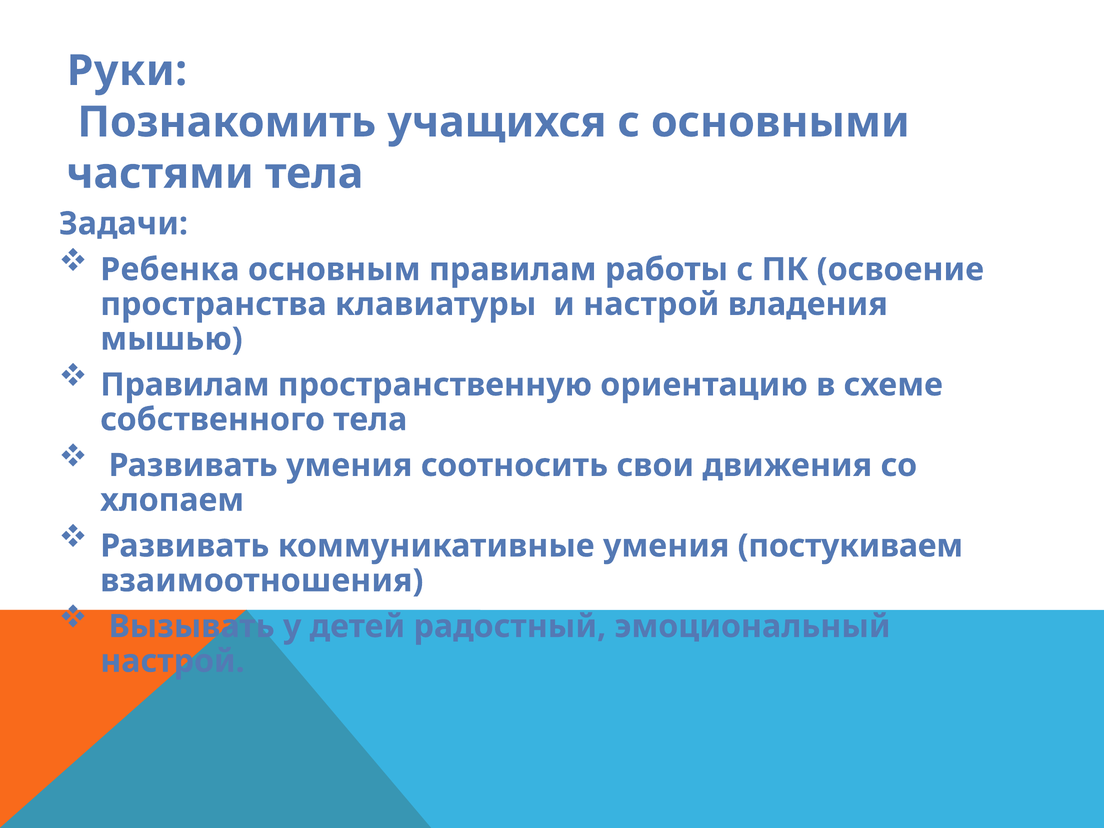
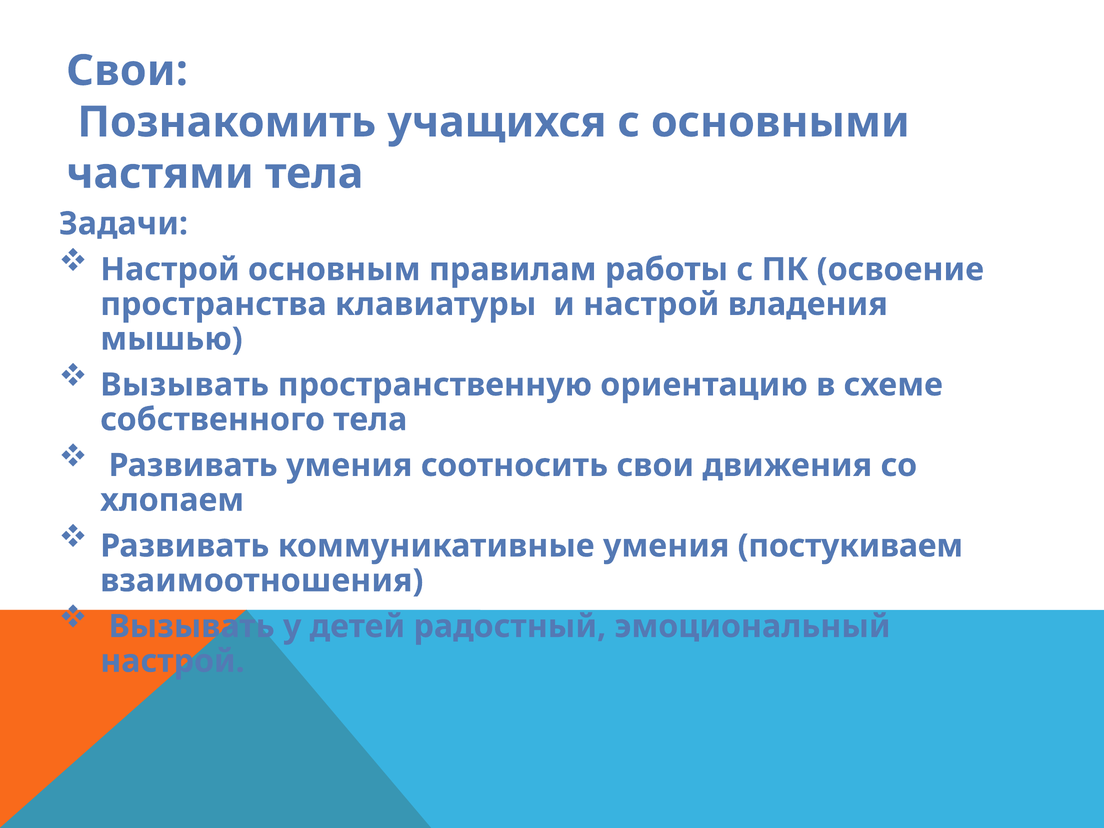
Руки: Руки -> Свои (127, 71)
Ребенка: Ребенка -> Настрой (170, 270)
Правилам: Правилам -> Вызывать (185, 385)
